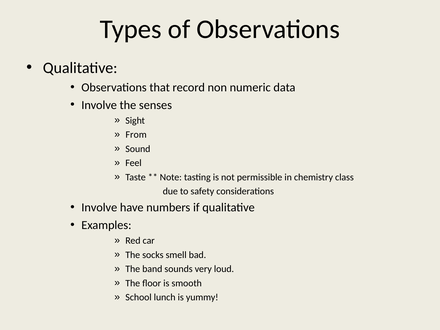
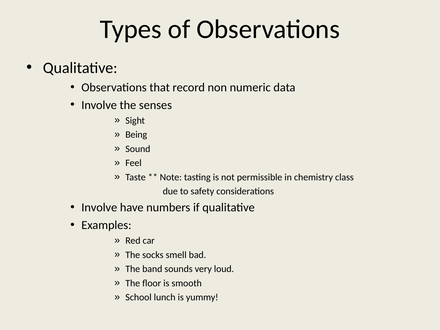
From: From -> Being (136, 135)
